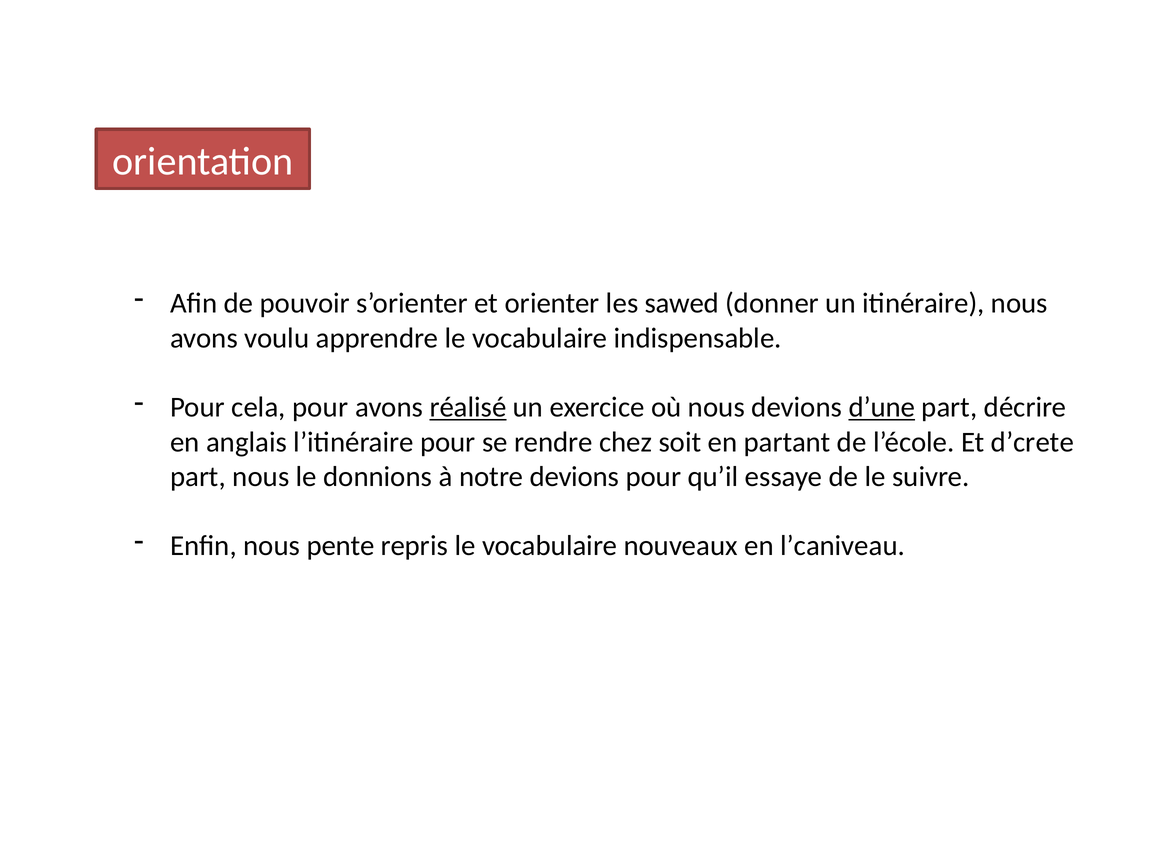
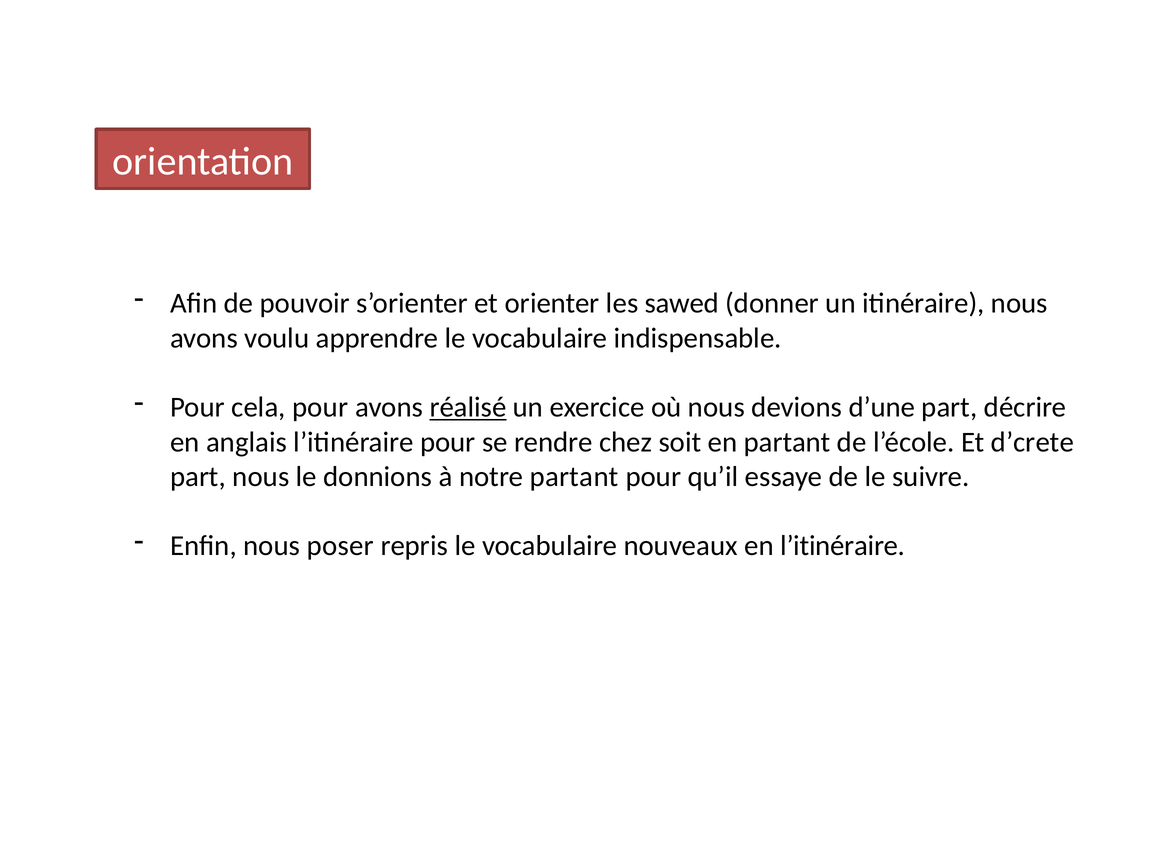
d’une underline: present -> none (882, 407)
notre devions: devions -> partant (574, 477)
pente: pente -> poser (340, 546)
en l’caniveau: l’caniveau -> l’itinéraire (843, 546)
